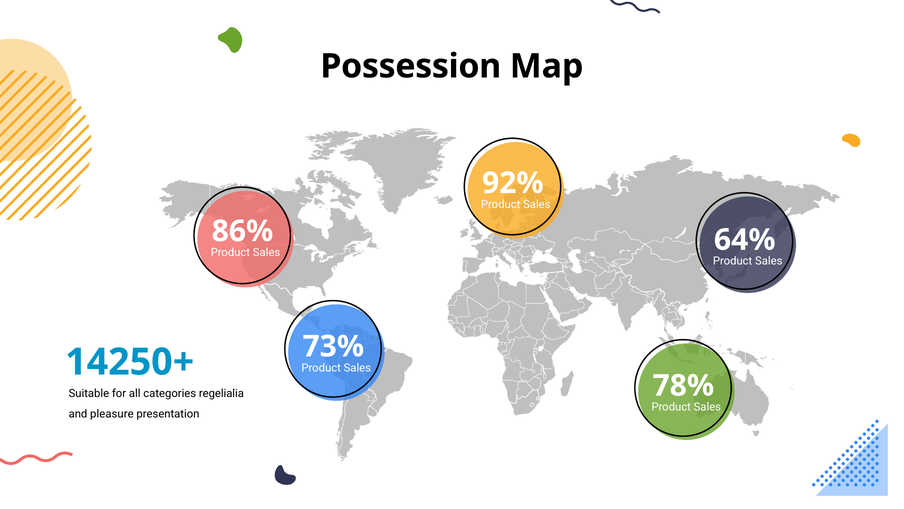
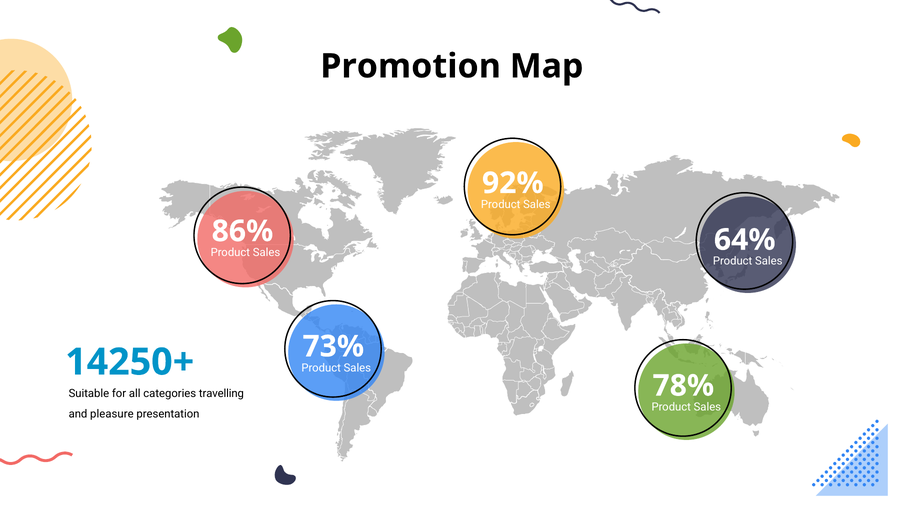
Possession: Possession -> Promotion (411, 66)
regelialia: regelialia -> travelling (221, 393)
